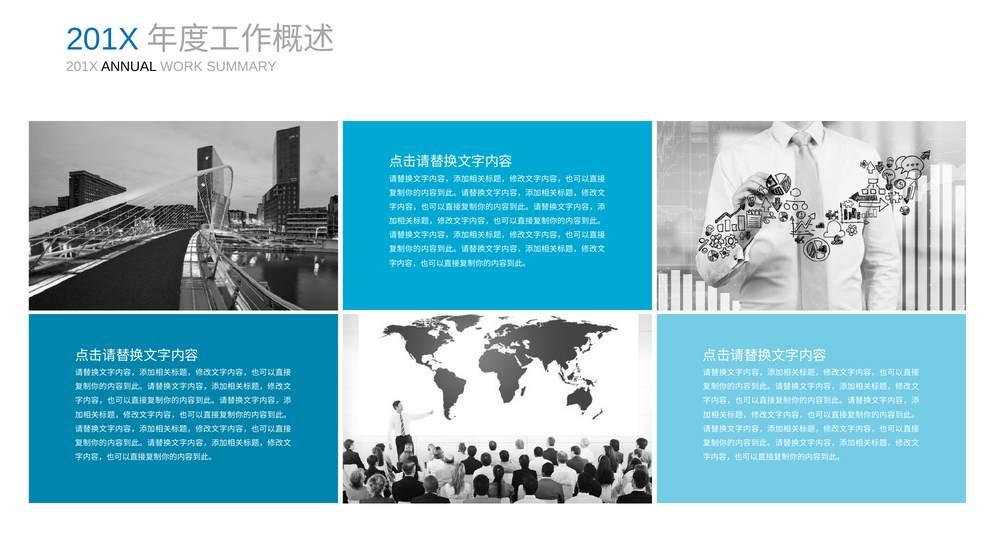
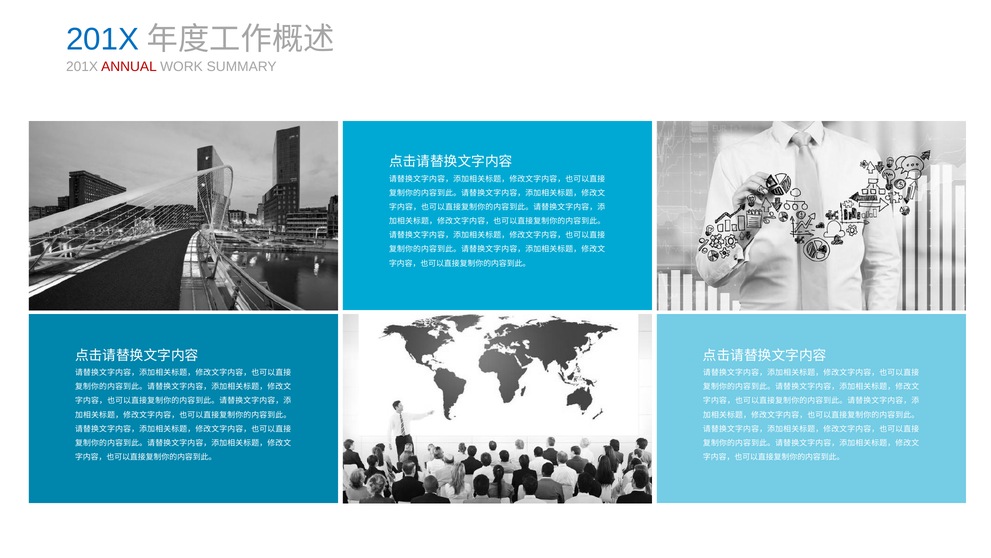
ANNUAL colour: black -> red (129, 67)
